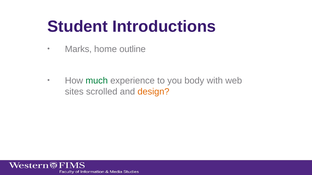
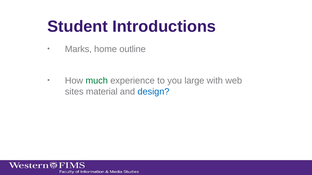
body: body -> large (194, 81)
scrolled: scrolled -> material (102, 92)
design colour: orange -> blue (153, 92)
